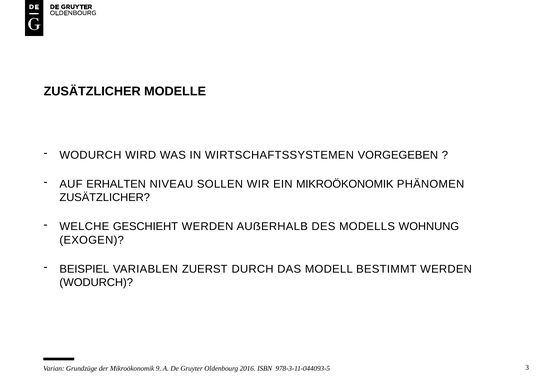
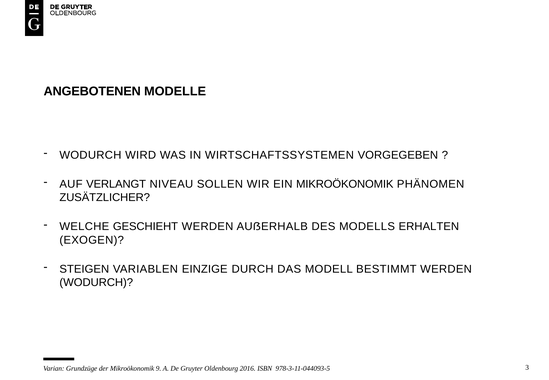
ZUSÄTZLICHER: ZUSÄTZLICHER -> ANGEBOTENEN (92, 91)
ERHALTEN: ERHALTEN -> VERLANGT (116, 184)
WOHNUNG: WOHNUNG -> ERHALTEN (429, 227)
BEISPIEL: BEISPIEL -> STEIGEN (84, 269)
ZUERST: ZUERST -> EINZIGE (205, 269)
